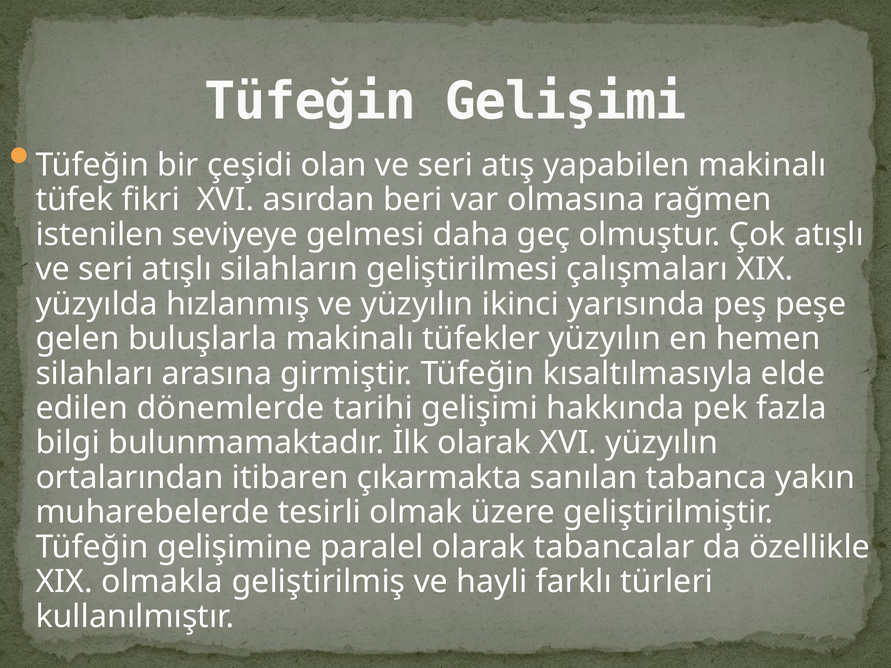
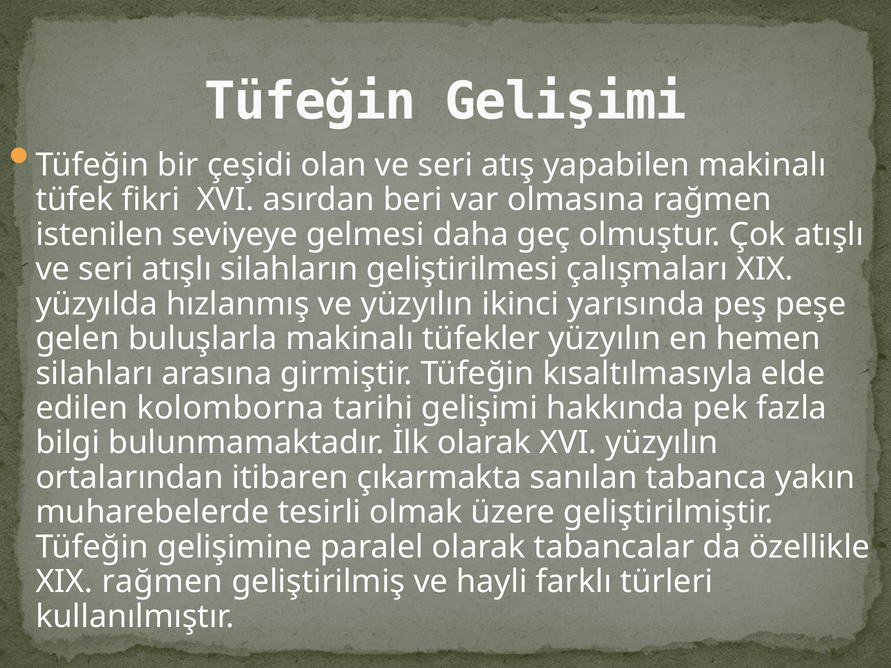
dönemlerde: dönemlerde -> kolomborna (231, 408)
XIX olmakla: olmakla -> rağmen (162, 582)
